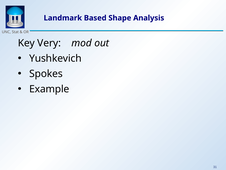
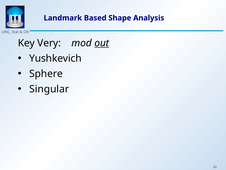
out underline: none -> present (102, 43)
Spokes: Spokes -> Sphere (46, 74)
Example: Example -> Singular (49, 89)
